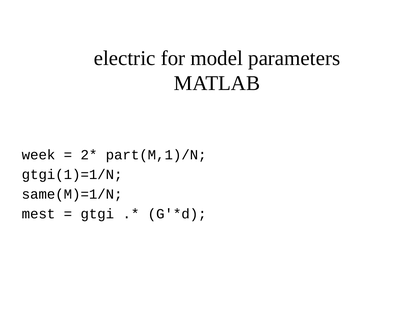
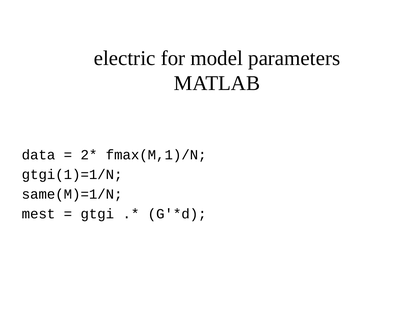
week: week -> data (39, 155)
part(M,1)/N: part(M,1)/N -> fmax(M,1)/N (156, 155)
